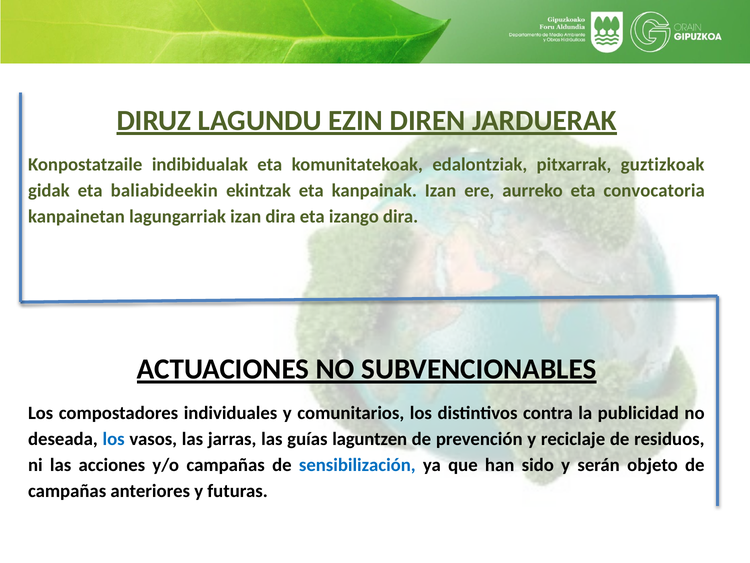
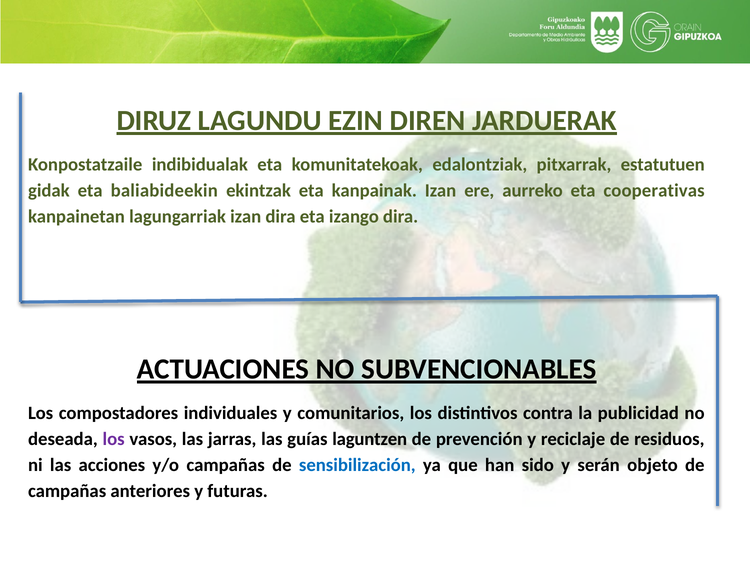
guztizkoak: guztizkoak -> estatutuen (663, 165)
convocatoria: convocatoria -> cooperativas (654, 190)
los colour: blue -> purple (114, 439)
